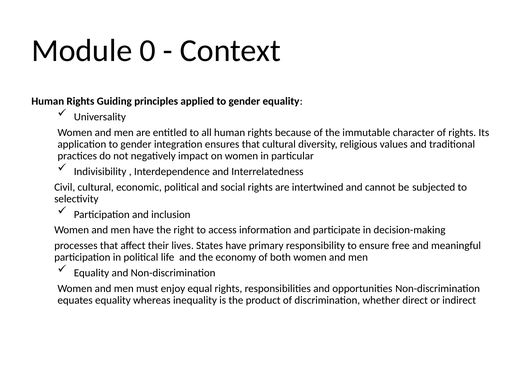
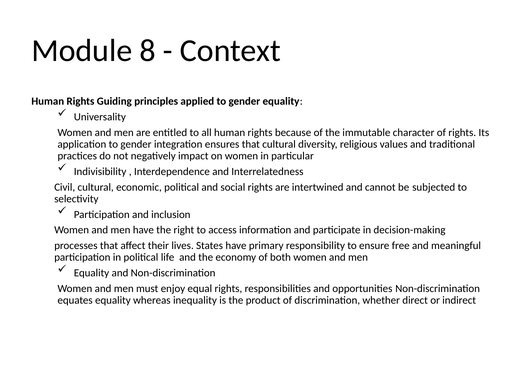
0: 0 -> 8 (148, 51)
